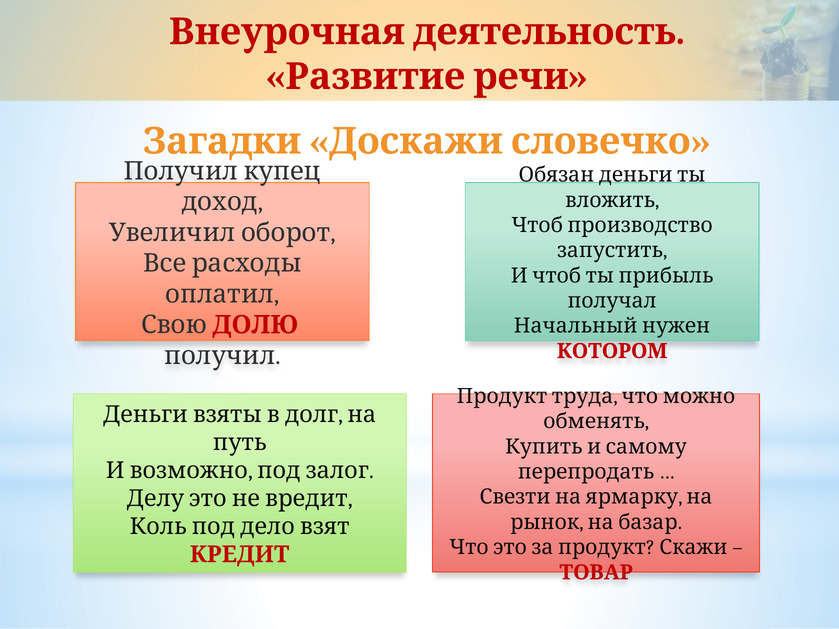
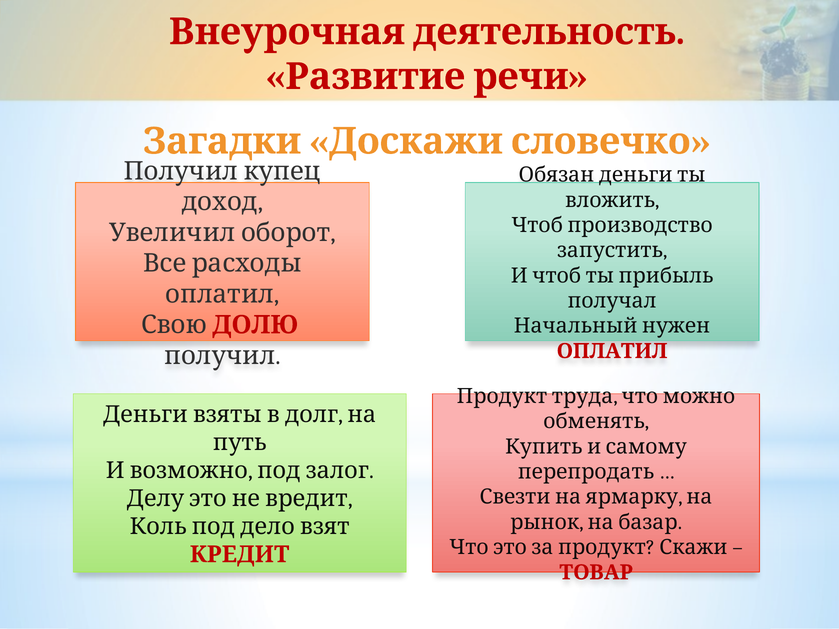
КОТОРОМ: КОТОРОМ -> ОПЛАТИЛ (612, 351)
